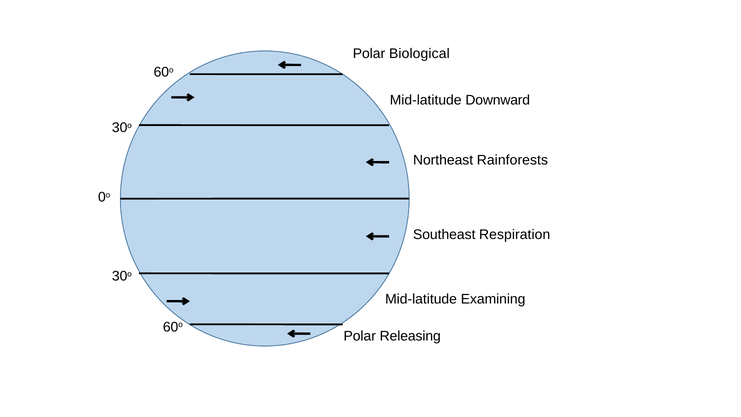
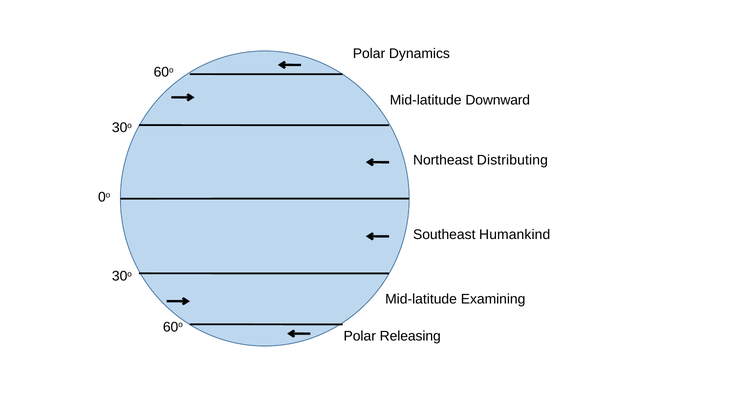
Biological: Biological -> Dynamics (419, 54)
Rainforests: Rainforests -> Distributing (512, 160)
Respiration: Respiration -> Humankind (515, 234)
